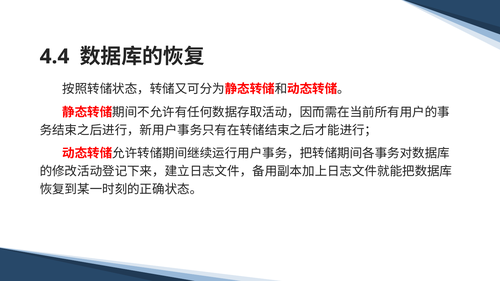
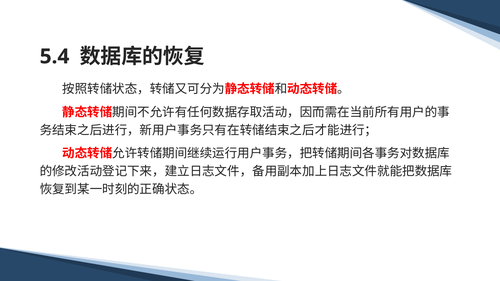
4.4: 4.4 -> 5.4 (54, 57)
